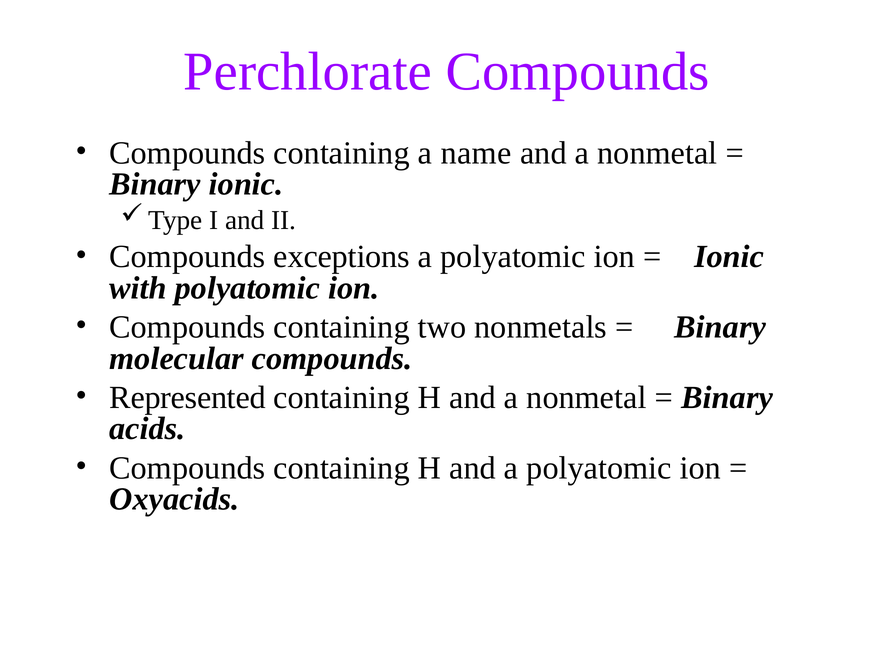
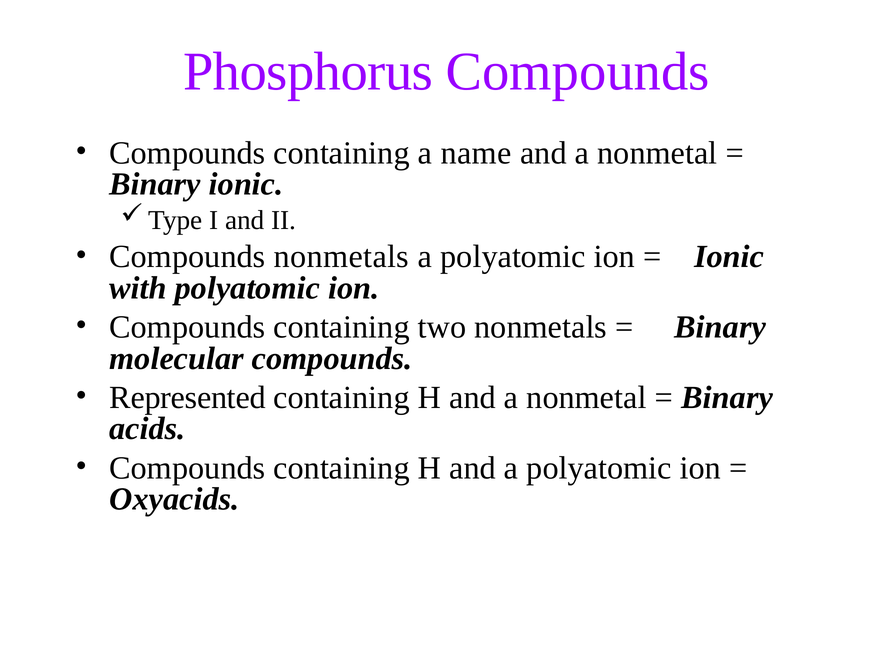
Perchlorate: Perchlorate -> Phosphorus (308, 72)
Compounds exceptions: exceptions -> nonmetals (341, 257)
